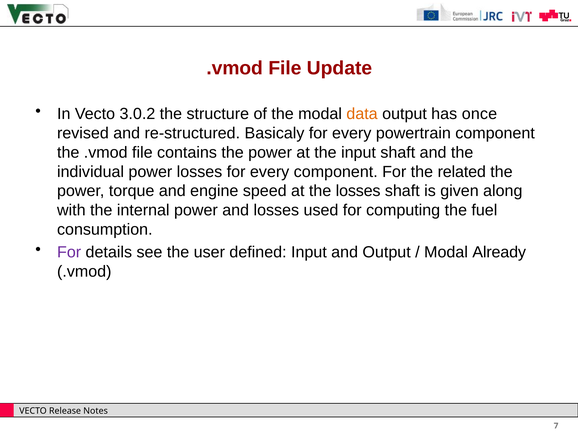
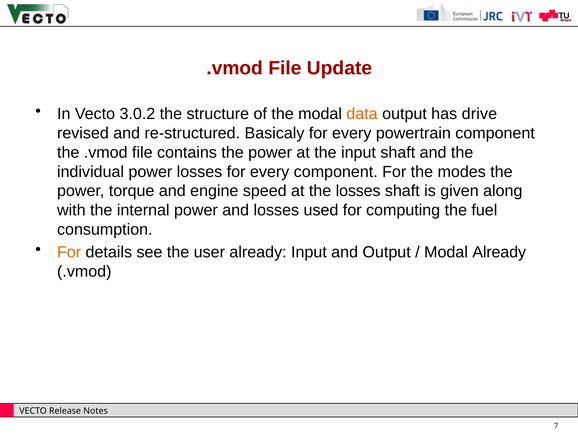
once: once -> drive (479, 114)
related: related -> modes (462, 172)
For colour: purple -> orange (69, 252)
user defined: defined -> already (258, 252)
